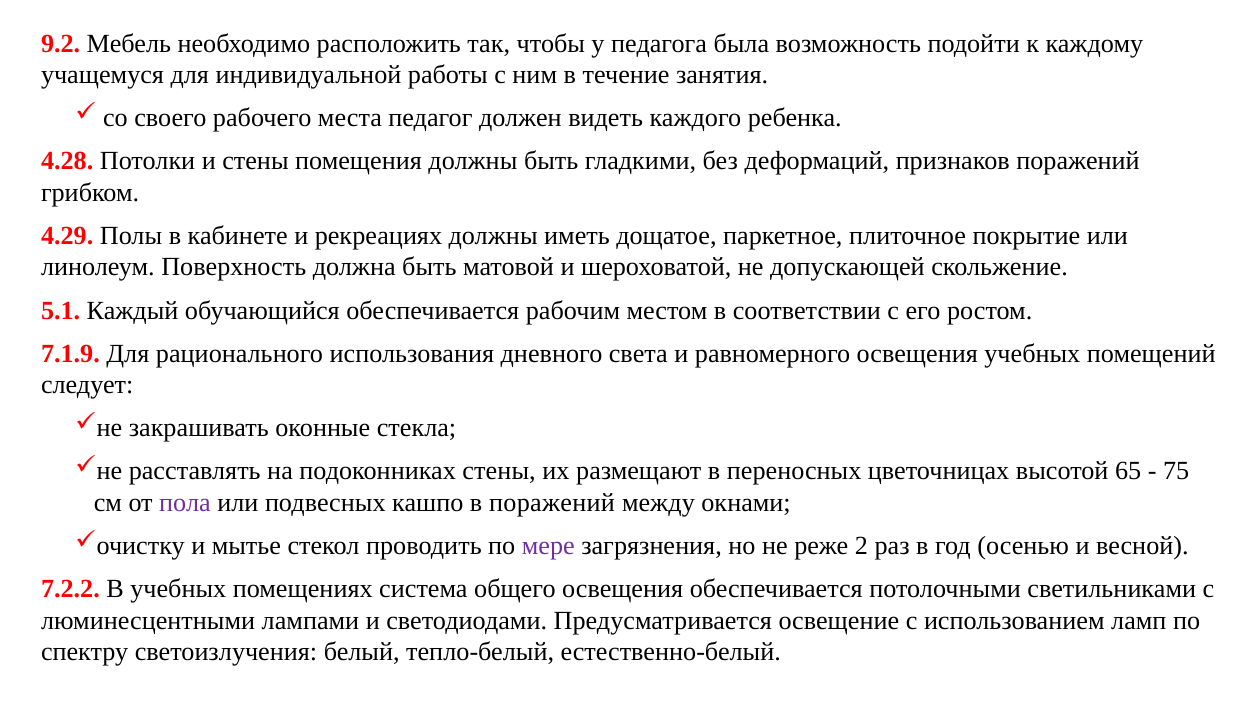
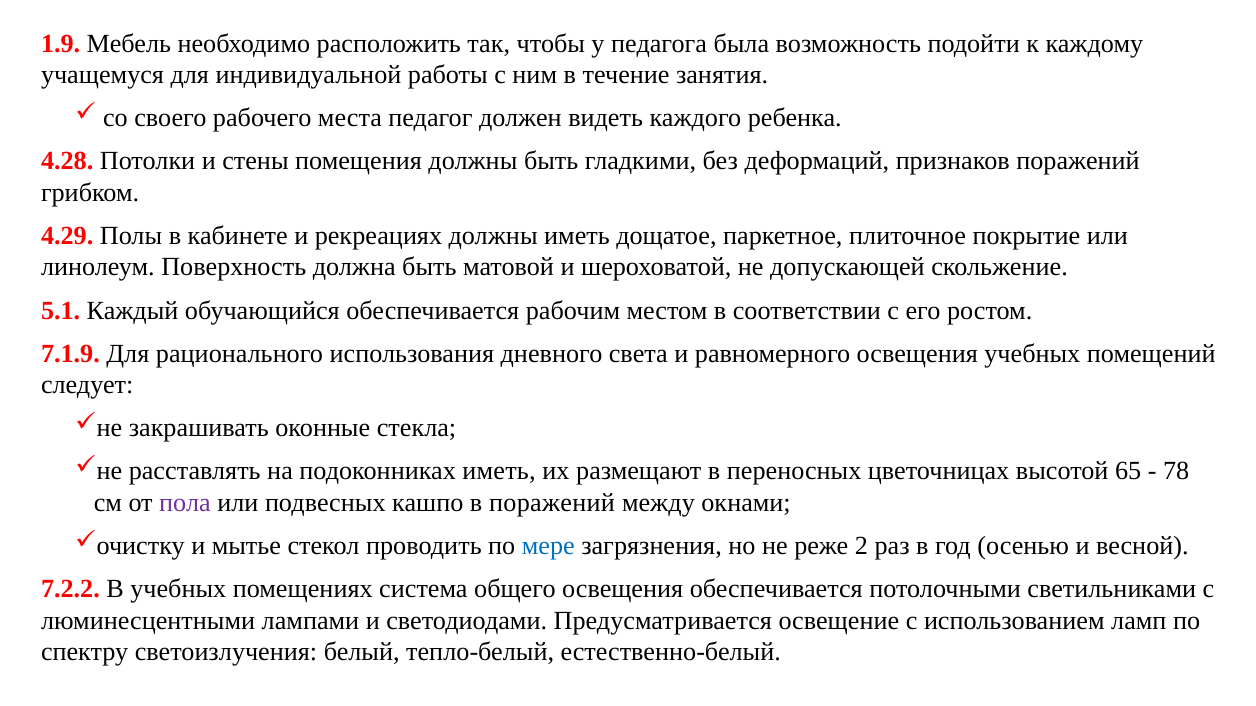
9.2: 9.2 -> 1.9 (61, 44)
подоконниках стены: стены -> иметь (499, 472)
75: 75 -> 78 (1176, 472)
мере colour: purple -> blue (548, 546)
